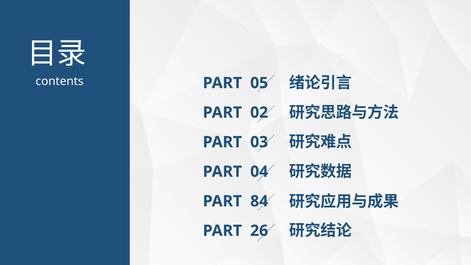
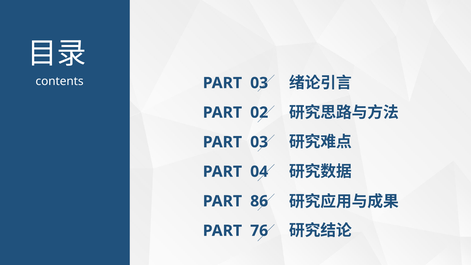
05: 05 -> 03 (259, 83)
84: 84 -> 86 (259, 201)
26: 26 -> 76 (259, 231)
